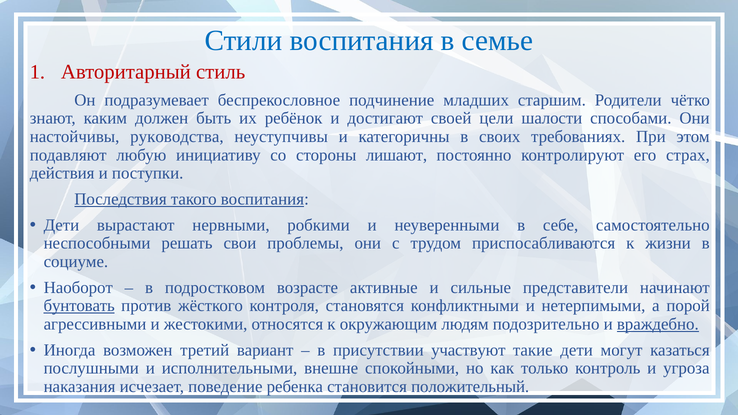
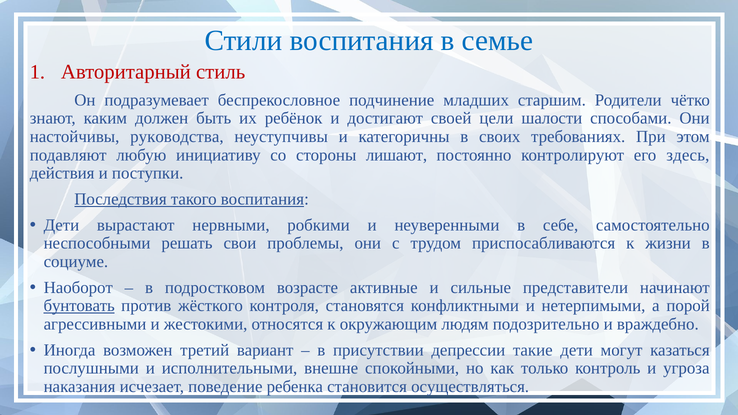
страх: страх -> здесь (688, 155)
враждебно underline: present -> none (658, 324)
участвуют: участвуют -> депрессии (468, 350)
положительный: положительный -> осуществляться (470, 387)
